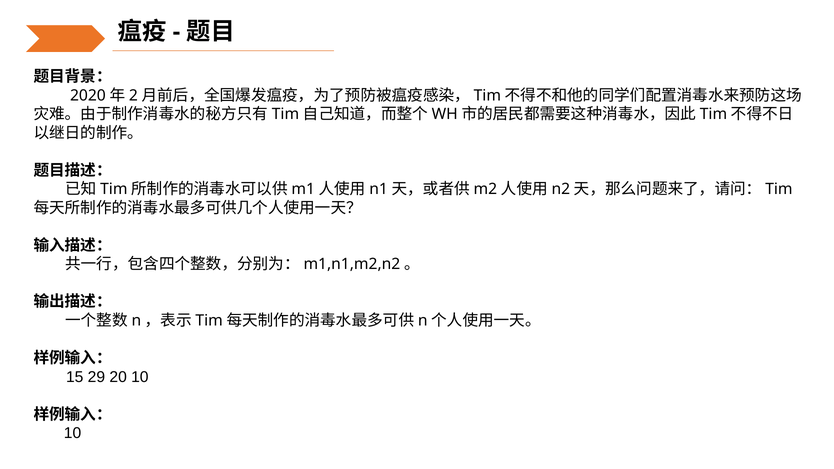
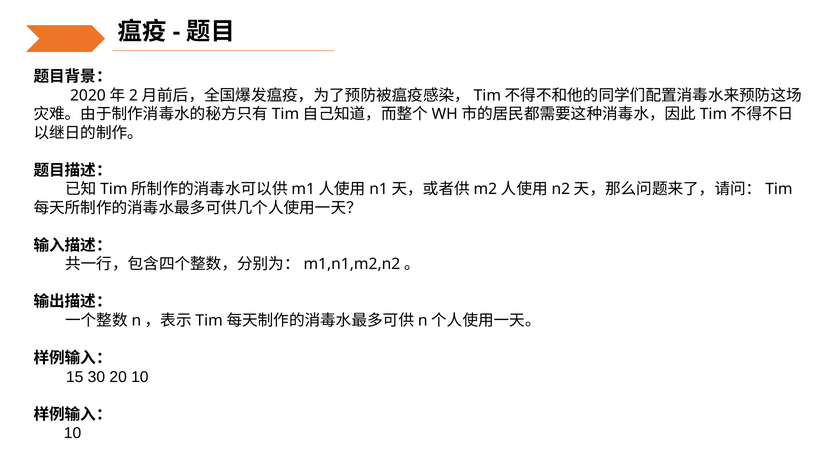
29: 29 -> 30 (96, 377)
